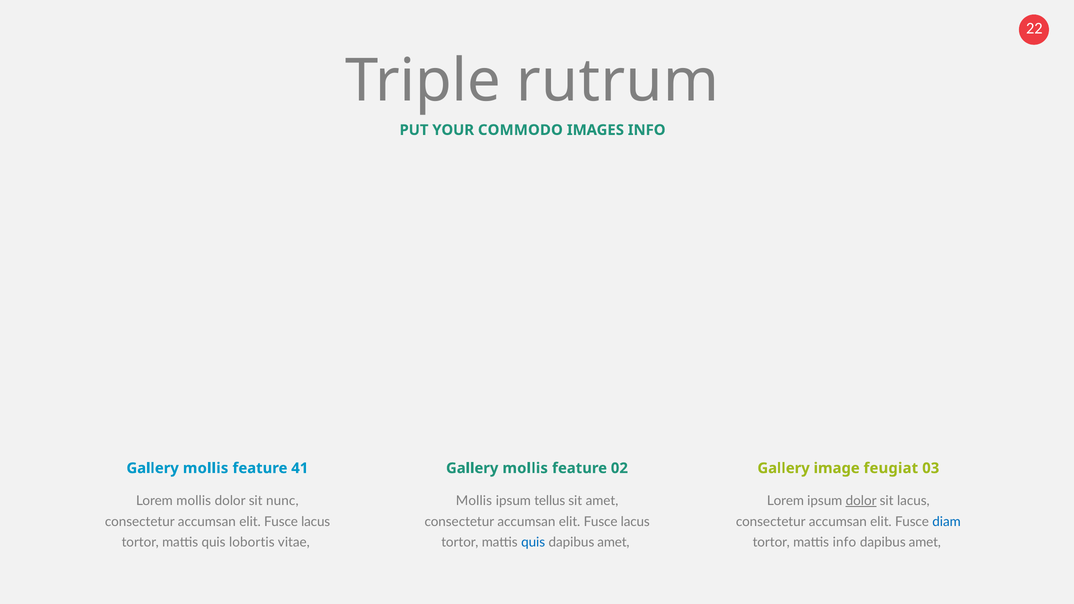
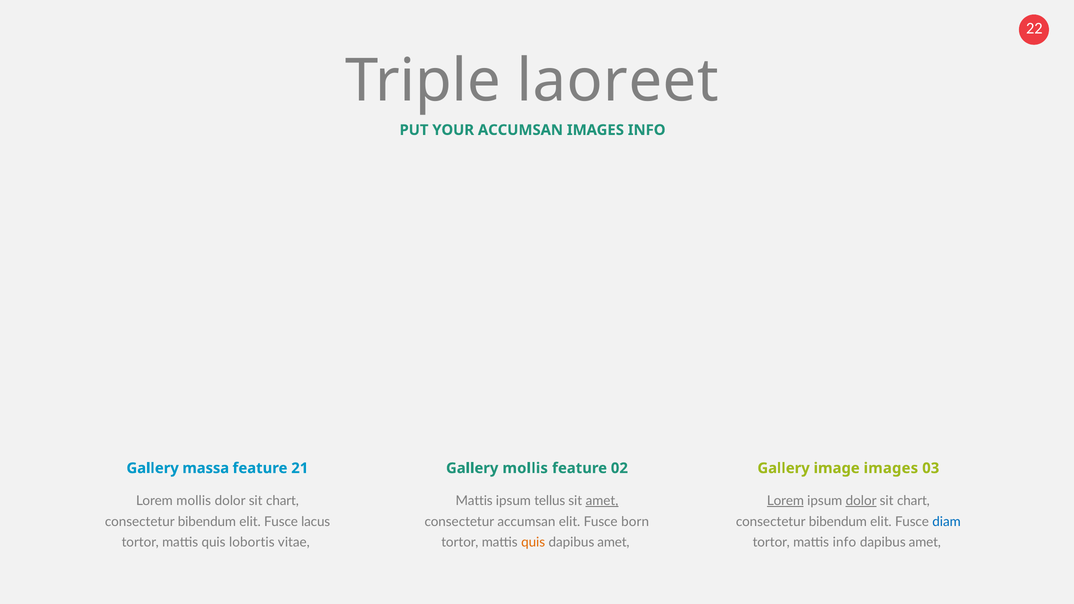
rutrum: rutrum -> laoreet (618, 81)
YOUR COMMODO: COMMODO -> ACCUMSAN (520, 130)
mollis: mollis -> massa (206, 468)
41: 41 -> 21 (300, 468)
image feugiat: feugiat -> images (891, 468)
nunc: nunc -> chart (282, 501)
Mollis: Mollis -> Mattis (474, 501)
amet underline: none -> present (602, 501)
Lorem underline: none -> present (785, 501)
lacus: lacus -> chart (913, 501)
accumsan: accumsan -> bibendum (207, 522)
lacus: lacus -> born (635, 522)
accumsan: accumsan -> bibendum (838, 522)
quis colour: blue -> orange (533, 543)
